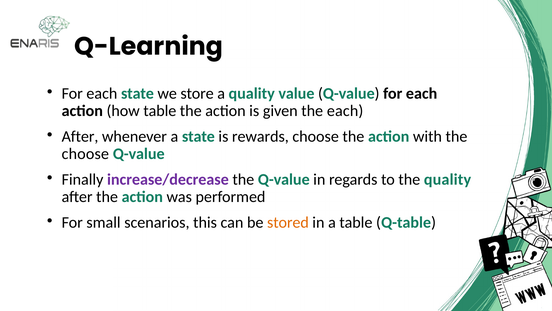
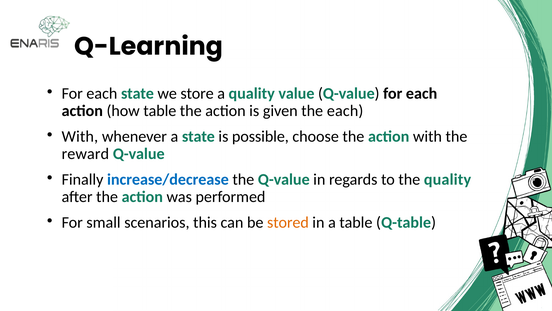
After: After -> With (80, 136)
rewards: rewards -> possible (260, 136)
choose: choose -> reward (85, 154)
increase/decrease colour: purple -> blue (168, 179)
